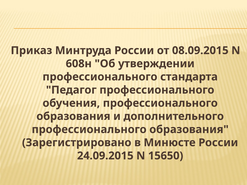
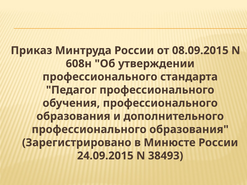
15650: 15650 -> 38493 (166, 156)
